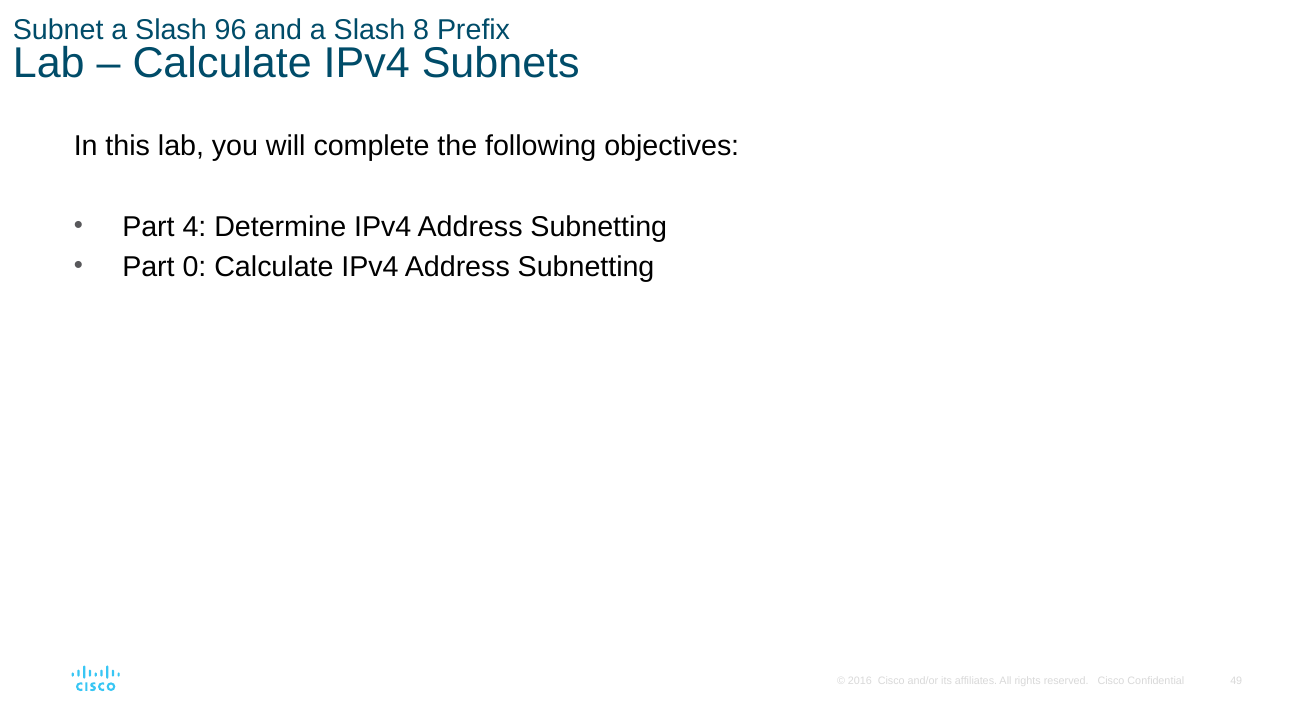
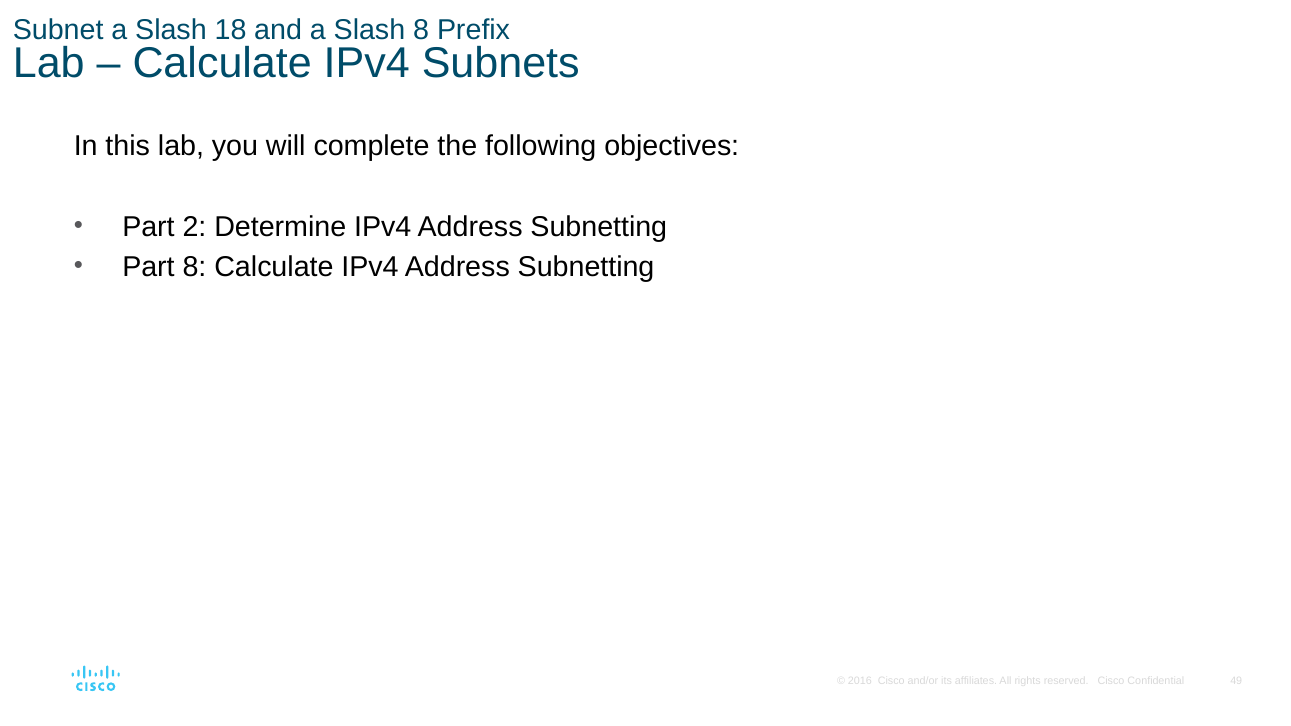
96: 96 -> 18 (231, 30)
4: 4 -> 2 (194, 227)
Part 0: 0 -> 8 (194, 267)
